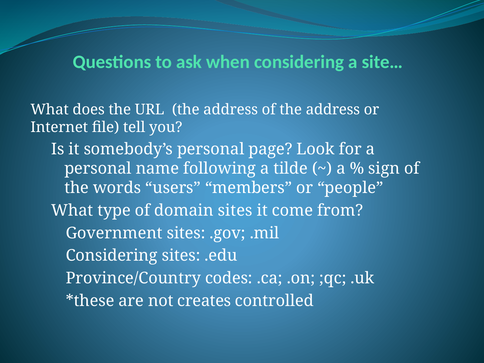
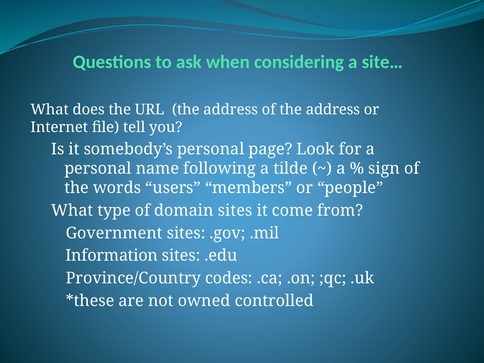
Considering: Considering -> Information (112, 256)
creates: creates -> owned (204, 301)
